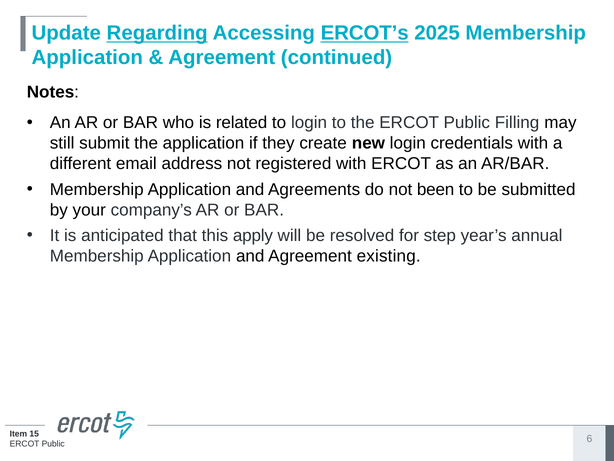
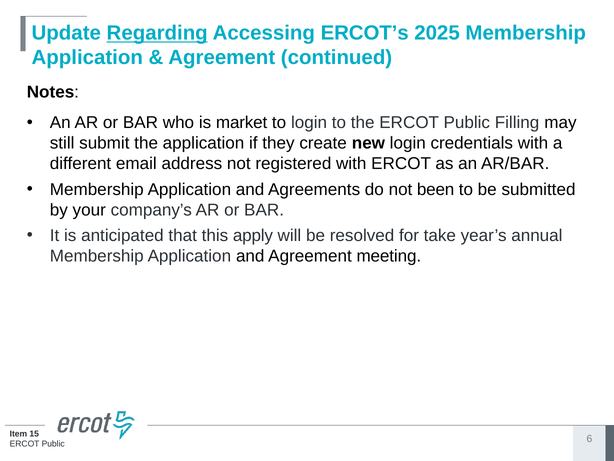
ERCOT’s underline: present -> none (365, 33)
related: related -> market (242, 123)
step: step -> take (440, 235)
existing: existing -> meeting (389, 256)
